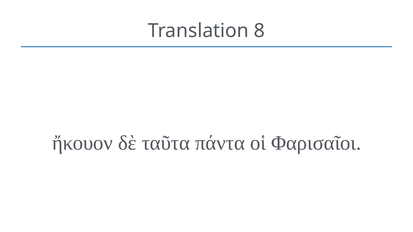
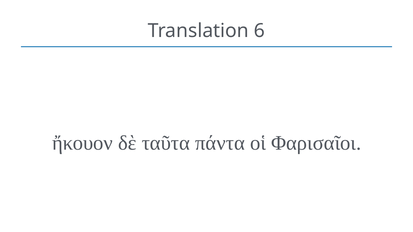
8: 8 -> 6 (259, 31)
